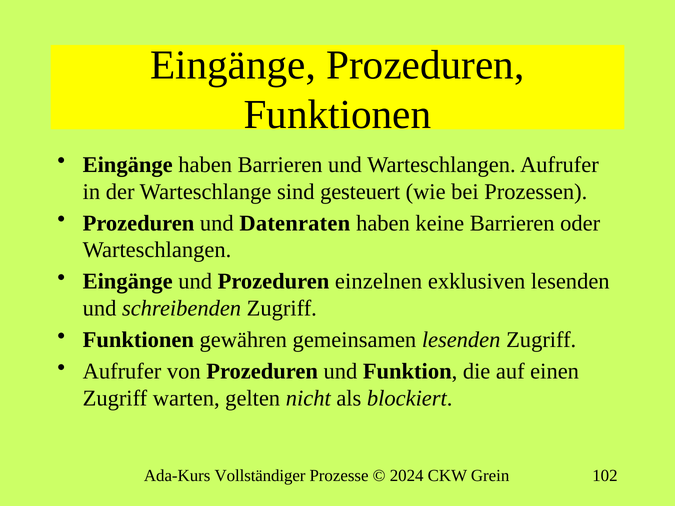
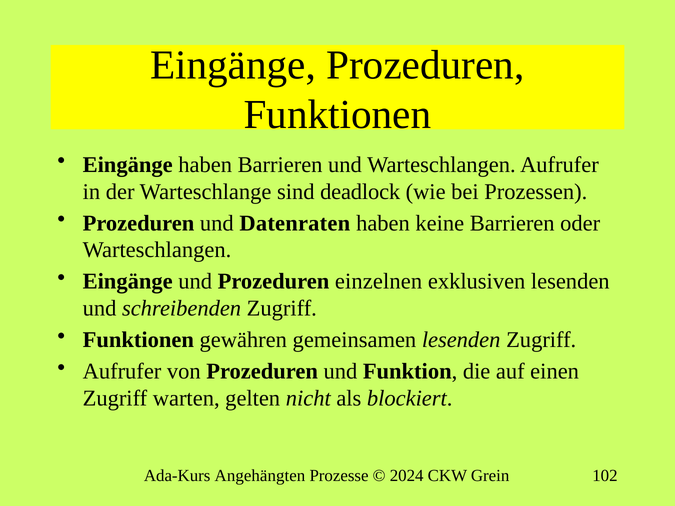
gesteuert: gesteuert -> deadlock (360, 192)
Vollständiger: Vollständiger -> Angehängten (260, 476)
